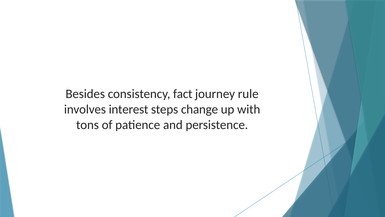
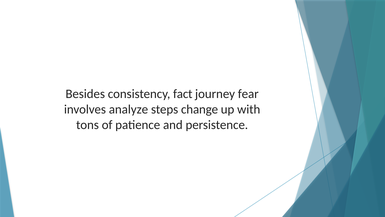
rule: rule -> fear (248, 94)
interest: interest -> analyze (128, 109)
